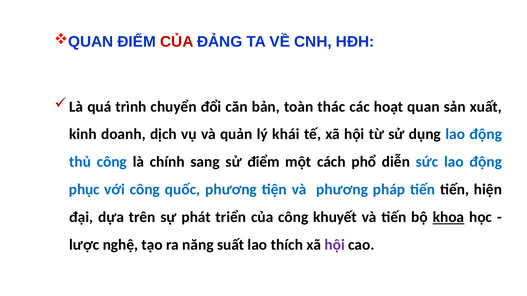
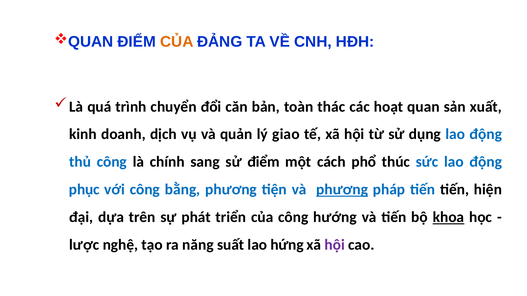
CỦA colour: red -> orange (177, 42)
khái: khái -> giao (286, 134)
diễn: diễn -> thúc (396, 162)
quốc: quốc -> bằng (183, 190)
phương underline: none -> present (342, 190)
khuyết: khuyết -> hướng (335, 217)
thích: thích -> hứng (287, 245)
